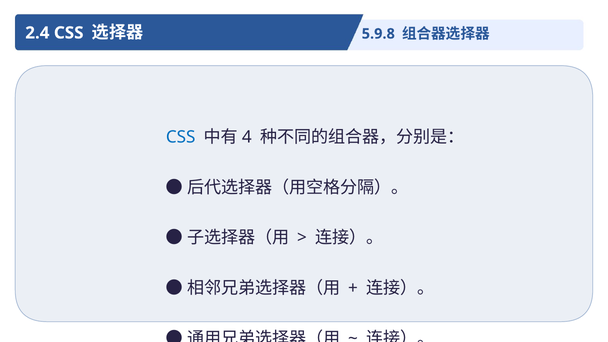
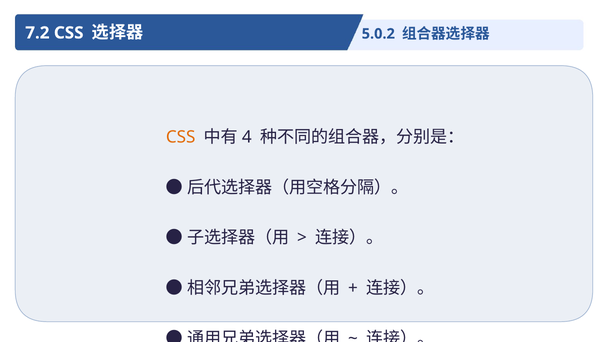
2.4: 2.4 -> 7.2 (37, 33)
5.9.8: 5.9.8 -> 5.0.2 (378, 34)
CSS colour: blue -> orange (181, 137)
